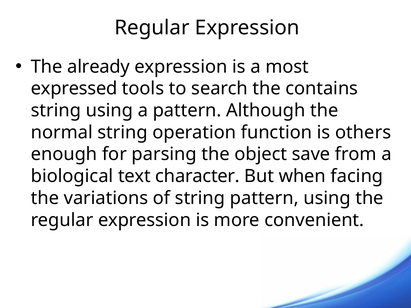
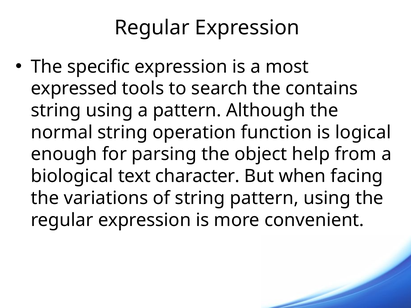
already: already -> specific (99, 67)
others: others -> logical (363, 132)
save: save -> help (311, 154)
